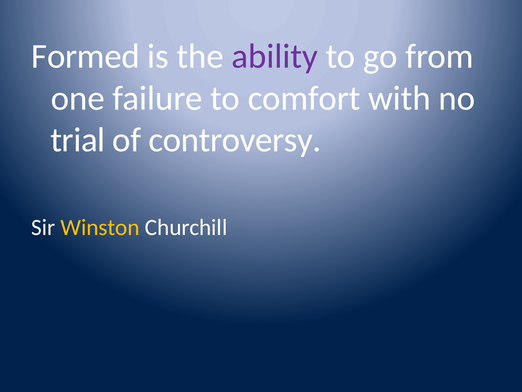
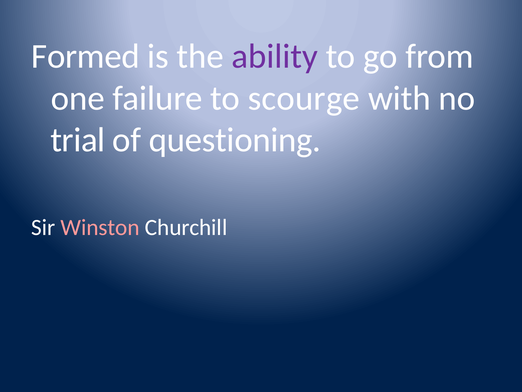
comfort: comfort -> scourge (304, 98)
controversy: controversy -> questioning (235, 140)
Winston colour: yellow -> pink (100, 227)
